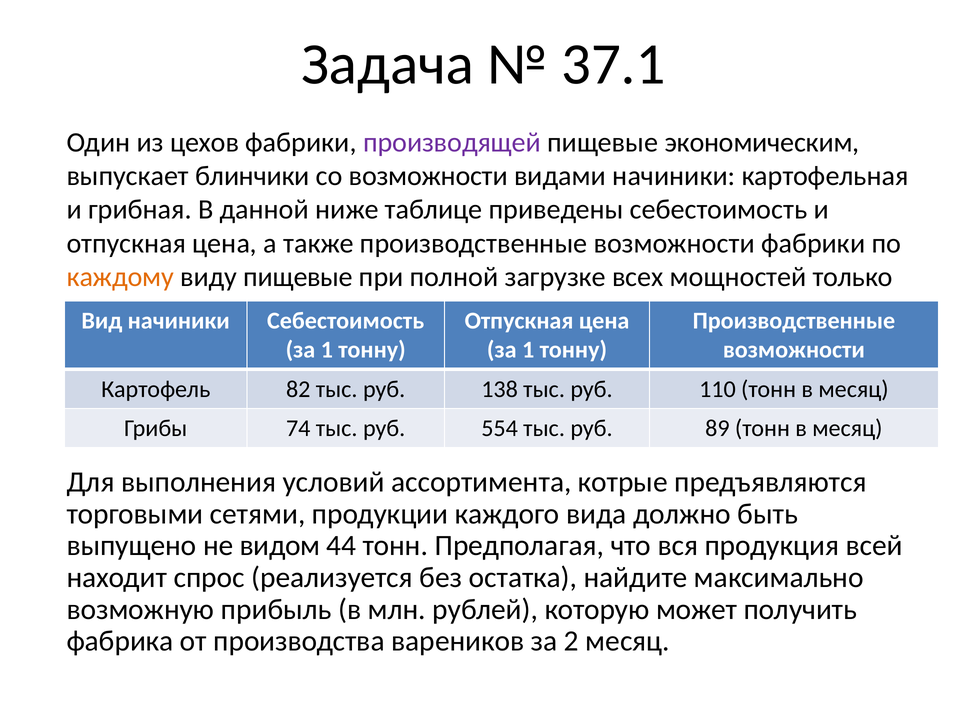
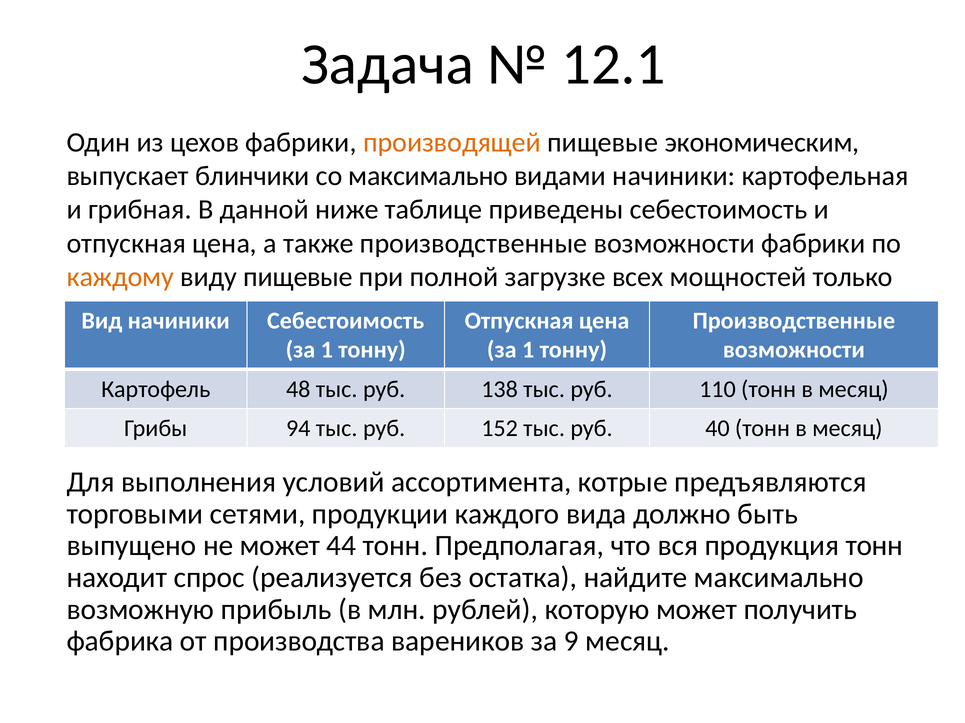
37.1: 37.1 -> 12.1 (613, 64)
производящей colour: purple -> orange (452, 142)
со возможности: возможности -> максимально (428, 176)
82: 82 -> 48 (298, 390)
74: 74 -> 94 (298, 429)
554: 554 -> 152 (500, 429)
89: 89 -> 40 (717, 429)
не видом: видом -> может (280, 546)
продукция всей: всей -> тонн (874, 546)
2: 2 -> 9 (571, 642)
